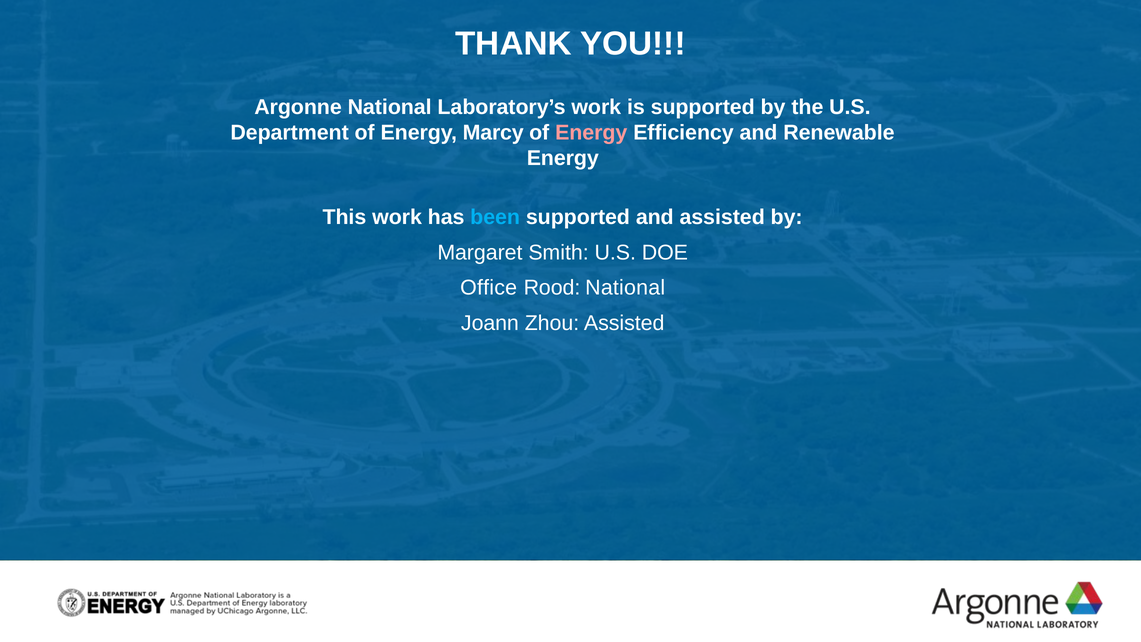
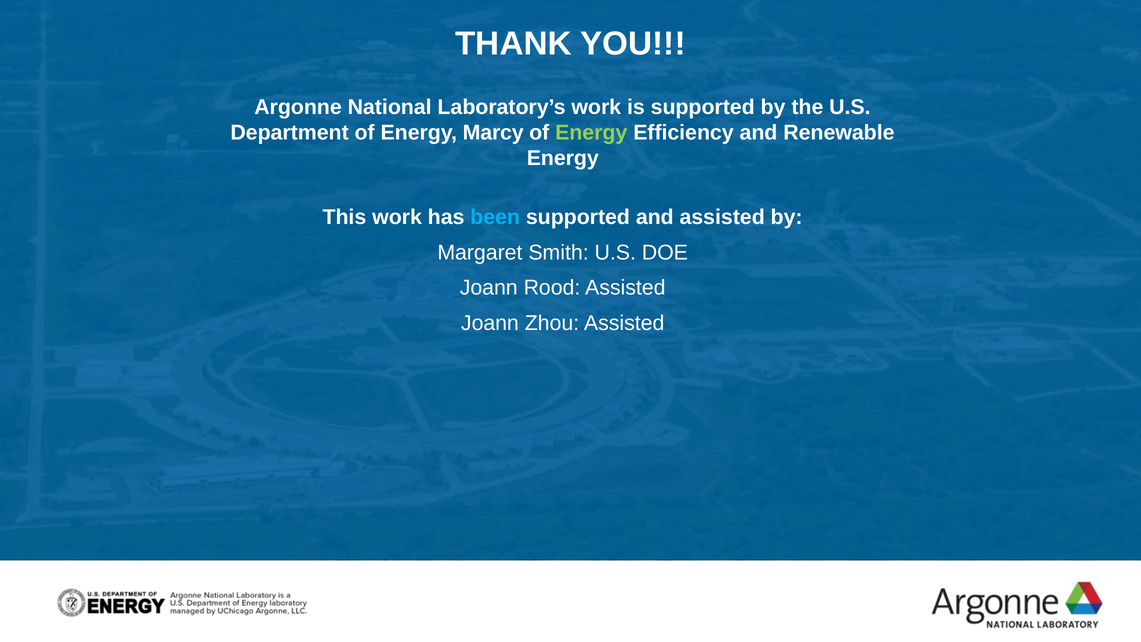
Energy colour: pink -> light green (591, 133)
Office: Office -> Joann (489, 288)
Rood National: National -> Assisted (625, 288)
